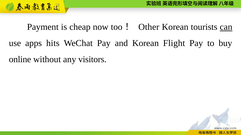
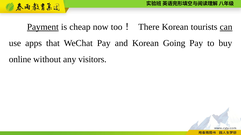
Payment underline: none -> present (43, 27)
Other: Other -> There (149, 27)
hits: hits -> that (53, 43)
Flight: Flight -> Going (174, 43)
